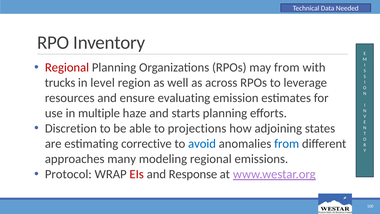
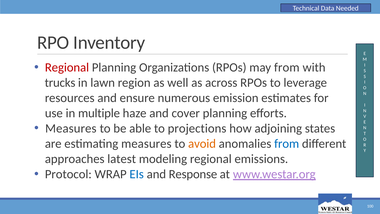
level: level -> lawn (103, 83)
evaluating: evaluating -> numerous (184, 98)
starts: starts -> cover (186, 113)
Discretion: Discretion -> Measures (71, 128)
estimating corrective: corrective -> measures (146, 144)
avoid colour: blue -> orange (202, 144)
many: many -> latest (122, 159)
EIs colour: red -> blue (137, 174)
